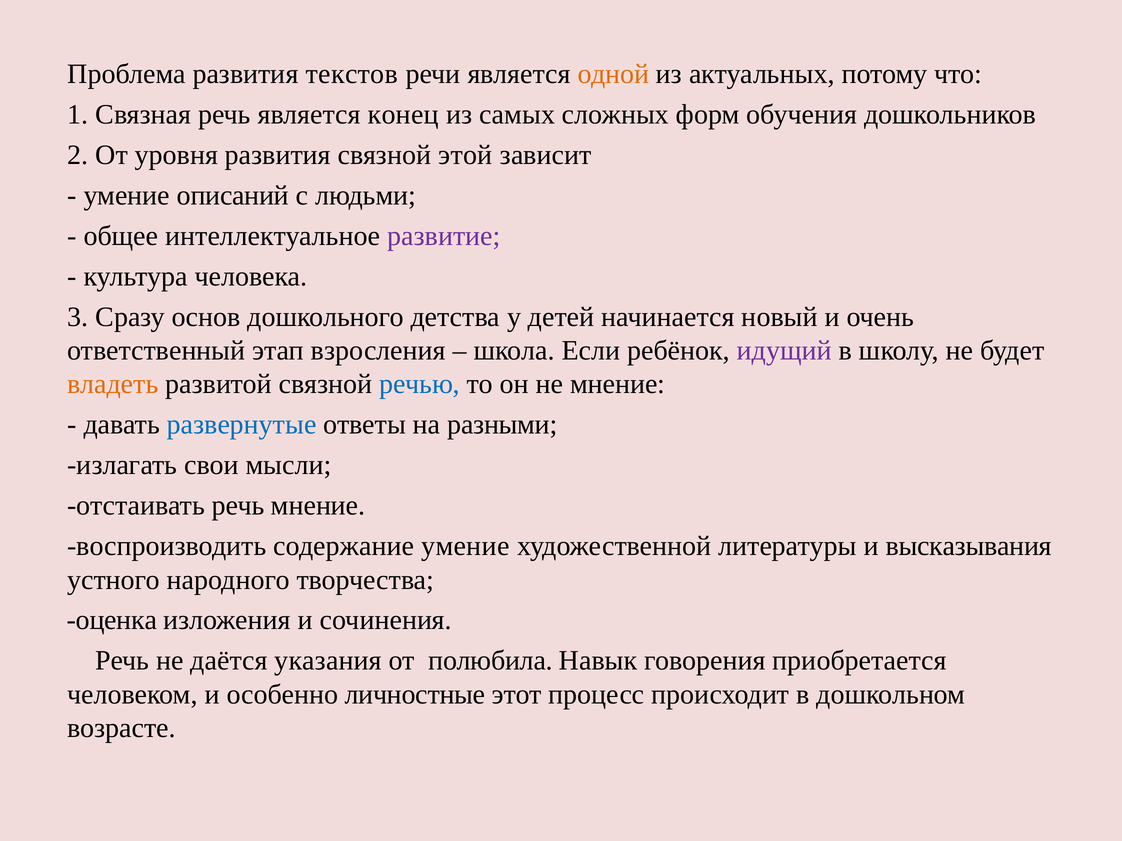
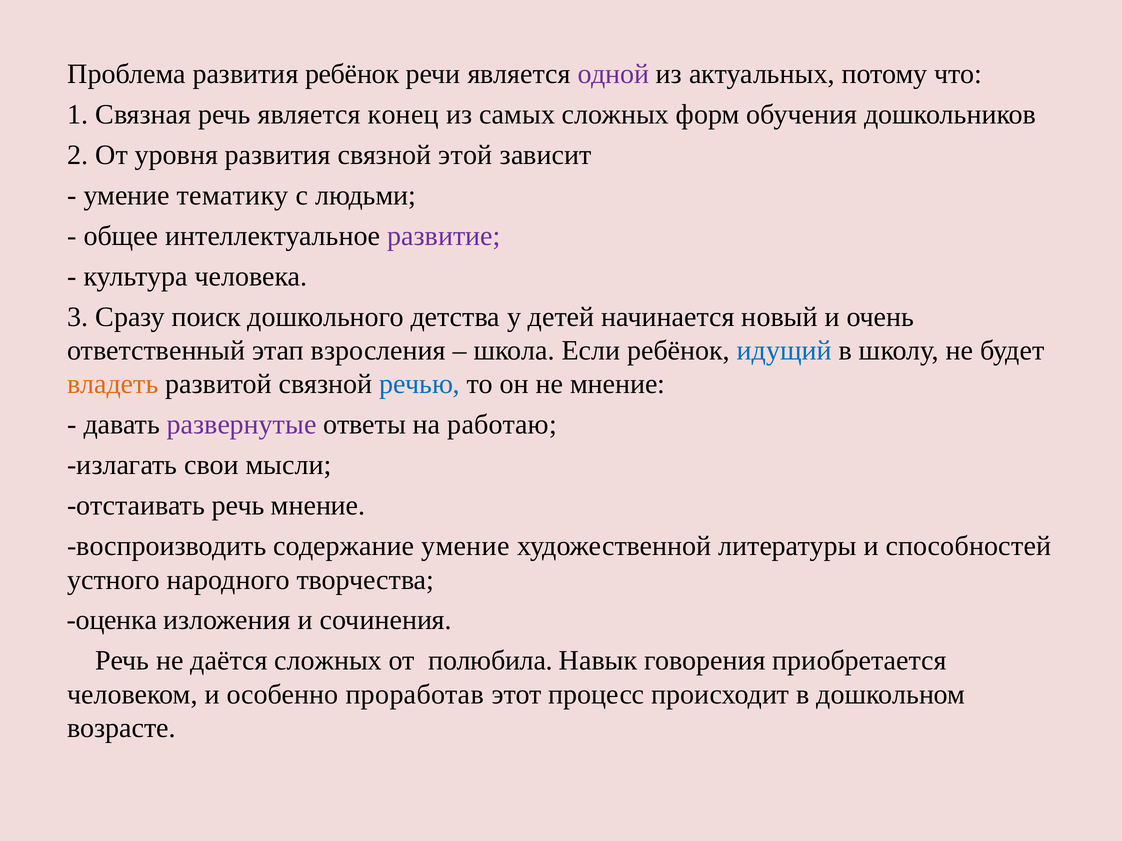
развития текстов: текстов -> ребёнок (352, 74)
одной colour: orange -> purple (613, 74)
описаний: описаний -> тематику (233, 196)
основ: основ -> поиск (206, 317)
идущий colour: purple -> blue (784, 351)
развернутые colour: blue -> purple (242, 425)
разными: разными -> работаю (502, 425)
высказывания: высказывания -> способностей (968, 546)
даётся указания: указания -> сложных (328, 661)
личностные: личностные -> проработав (415, 695)
